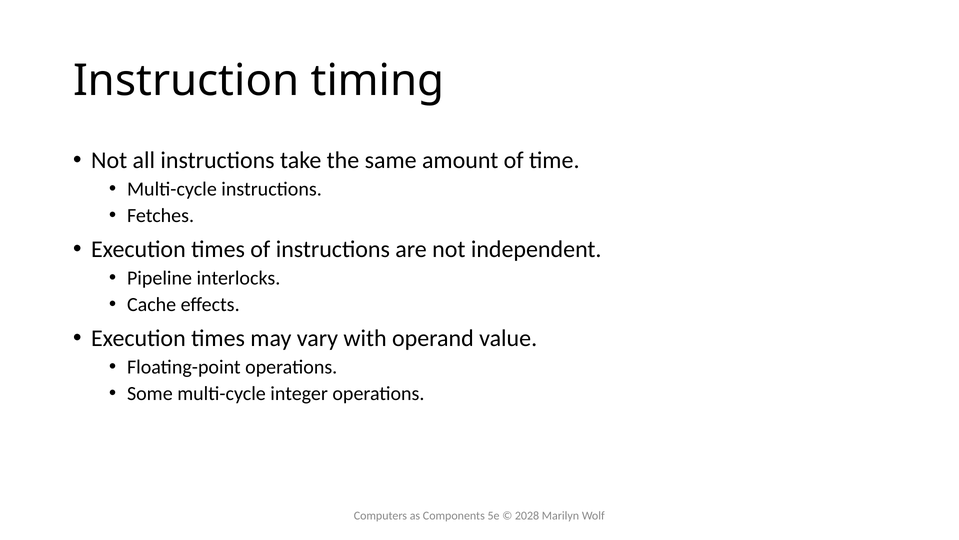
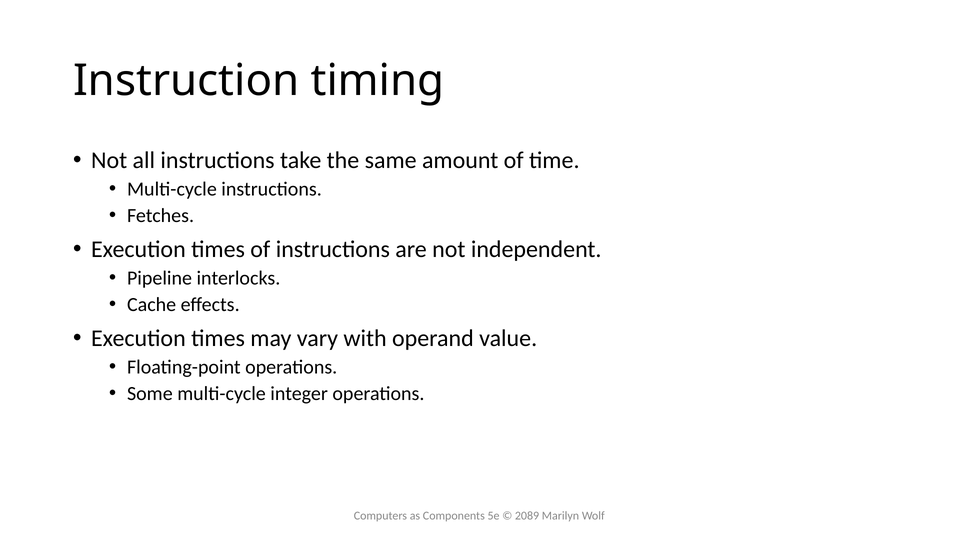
2028: 2028 -> 2089 (527, 515)
